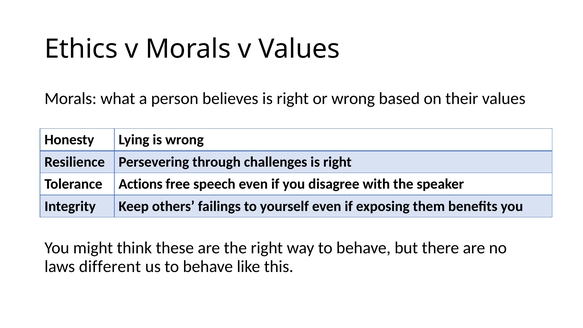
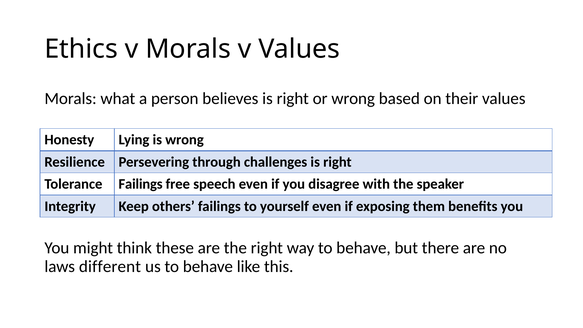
Tolerance Actions: Actions -> Failings (141, 184)
